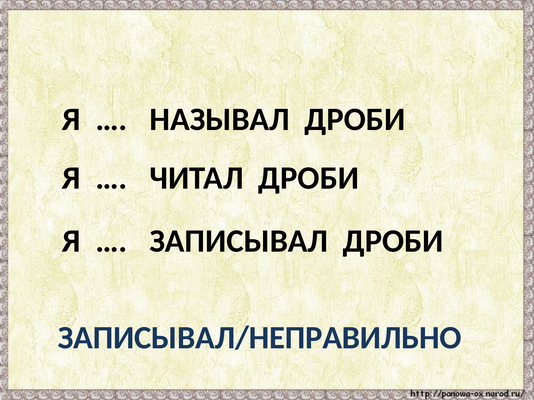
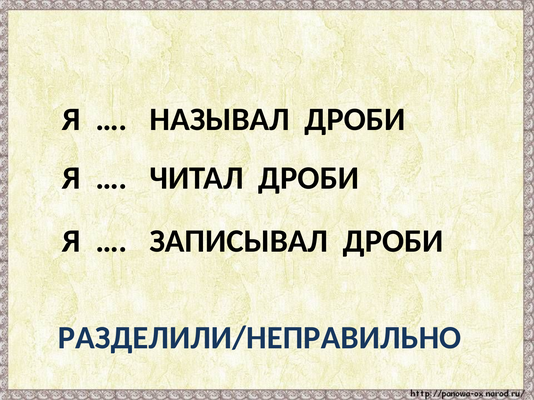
ЗАПИСЫВАЛ/НЕПРАВИЛЬНО: ЗАПИСЫВАЛ/НЕПРАВИЛЬНО -> РАЗДЕЛИЛИ/НЕПРАВИЛЬНО (260, 338)
